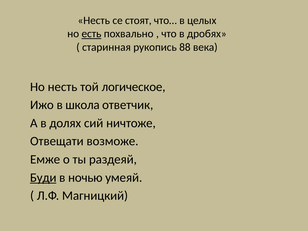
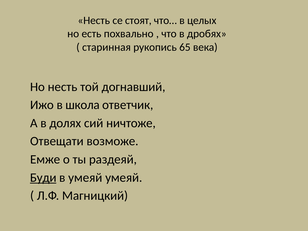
есть underline: present -> none (91, 34)
88: 88 -> 65 (185, 47)
логическое: логическое -> догнавший (134, 87)
в ночью: ночью -> умеяй (85, 178)
